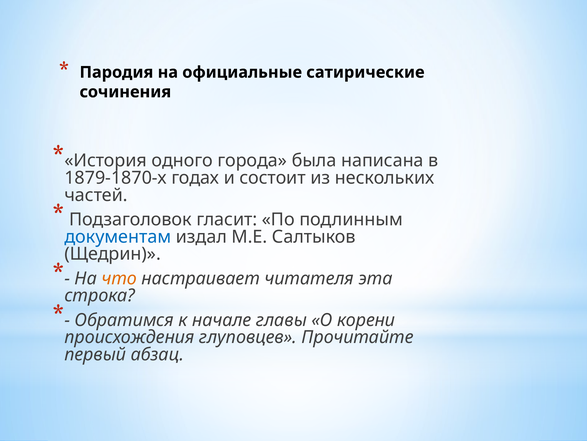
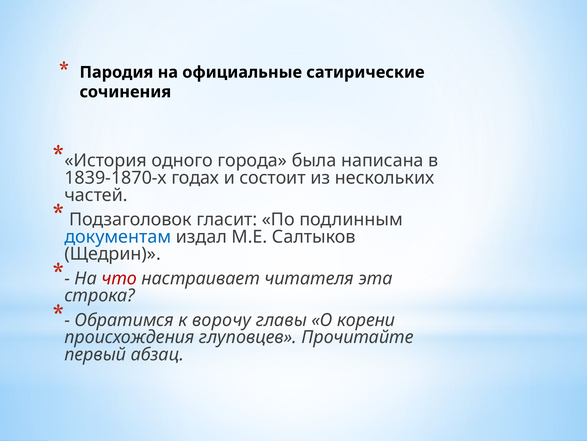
1879-1870-х: 1879-1870-х -> 1839-1870-х (116, 178)
что colour: orange -> red (119, 278)
начале: начале -> ворочу (222, 320)
